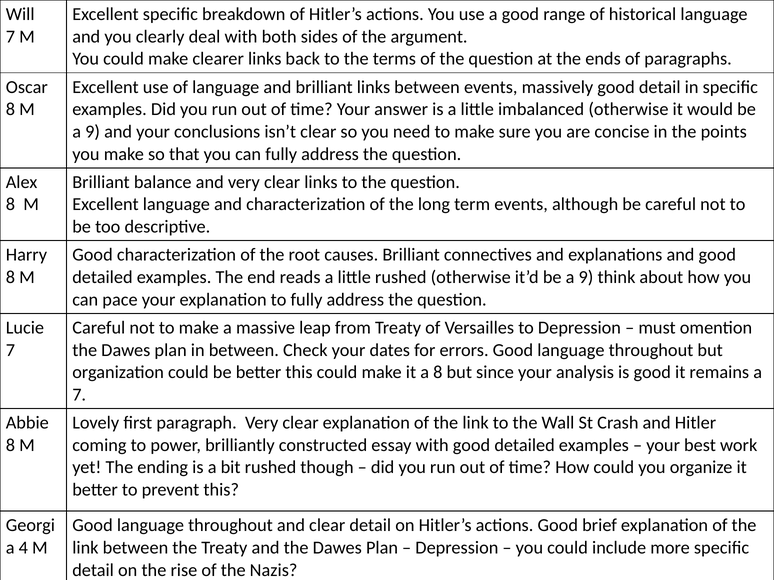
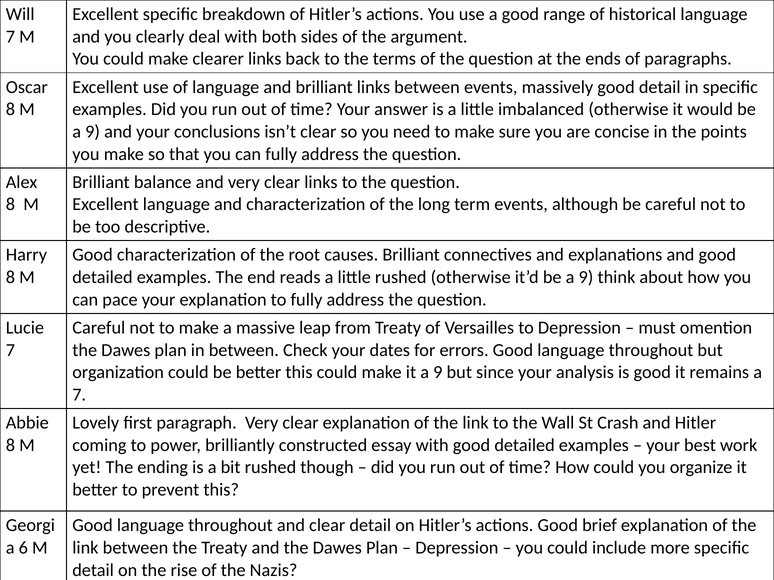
it a 8: 8 -> 9 (438, 373)
4: 4 -> 6 (23, 548)
